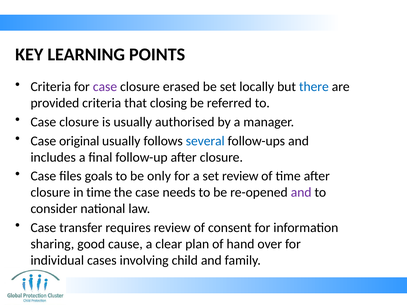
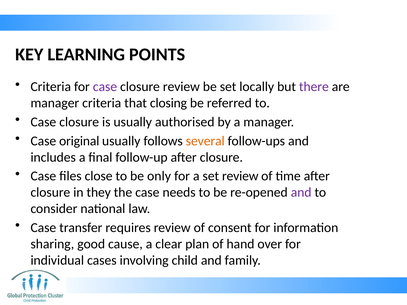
closure erased: erased -> review (181, 87)
there colour: blue -> purple (314, 87)
provided: provided -> manager (55, 103)
several colour: blue -> orange (205, 141)
goals: goals -> close (99, 176)
in time: time -> they (99, 193)
